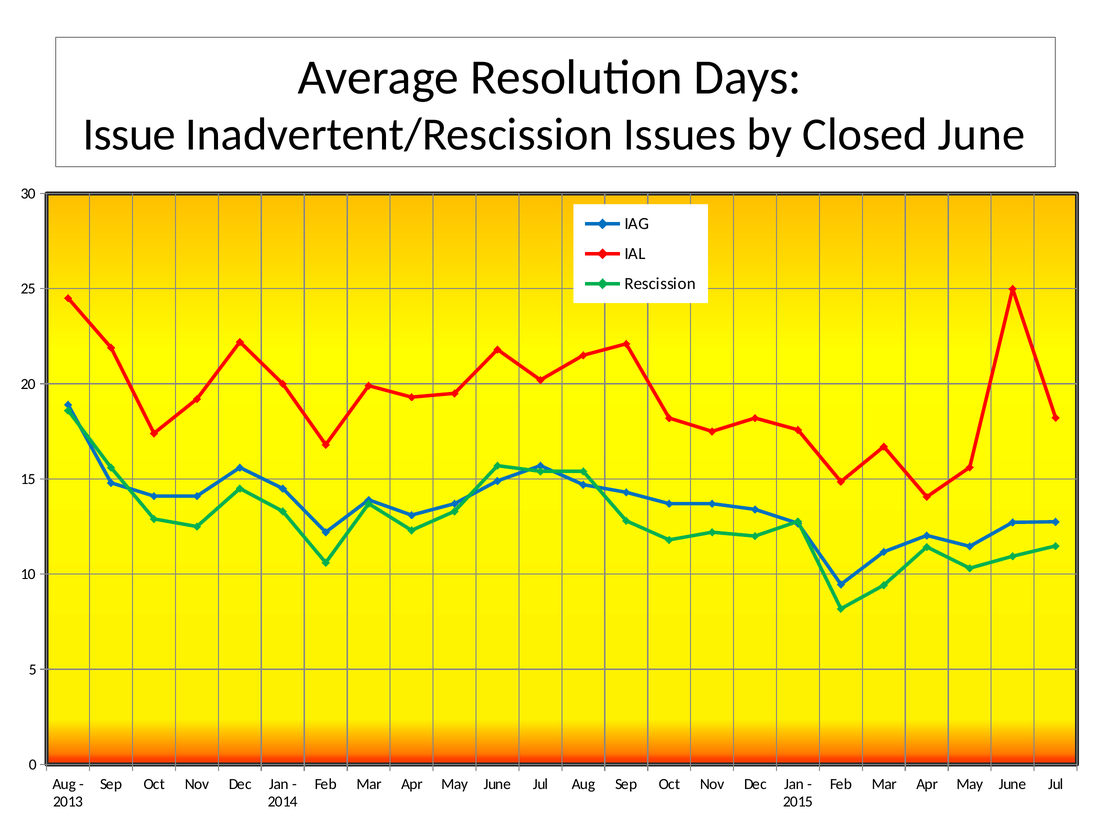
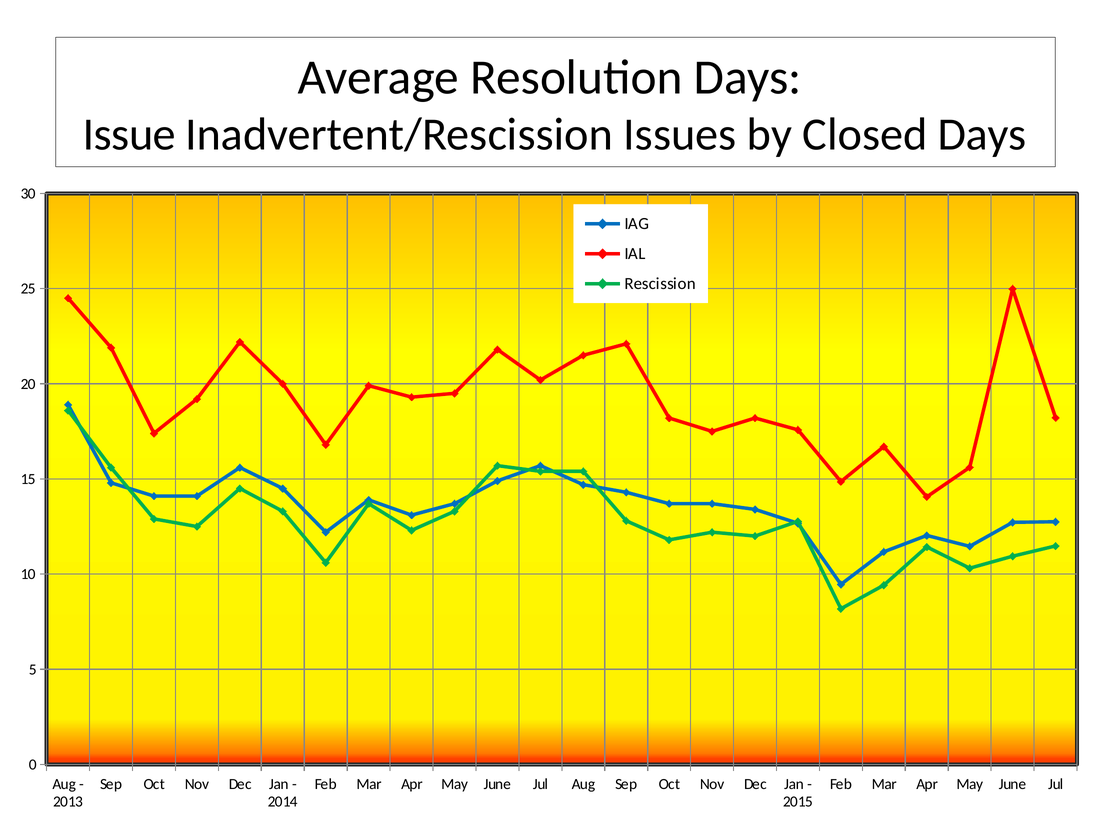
Closed June: June -> Days (982, 135)
